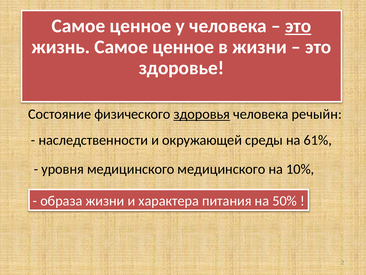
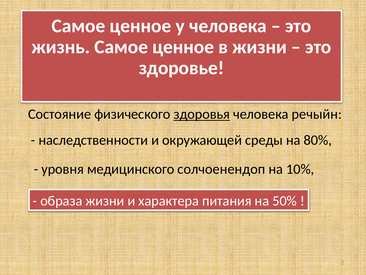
это underline: present -> none (298, 26)
61%: 61% -> 80% (318, 140)
медицинского медицинского: медицинского -> солчоенендоп (221, 169)
